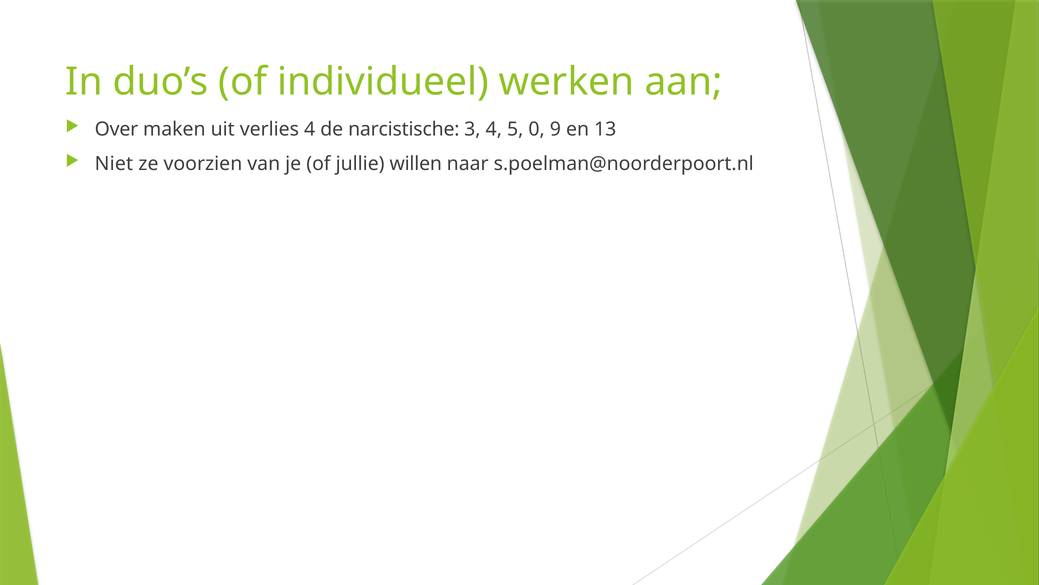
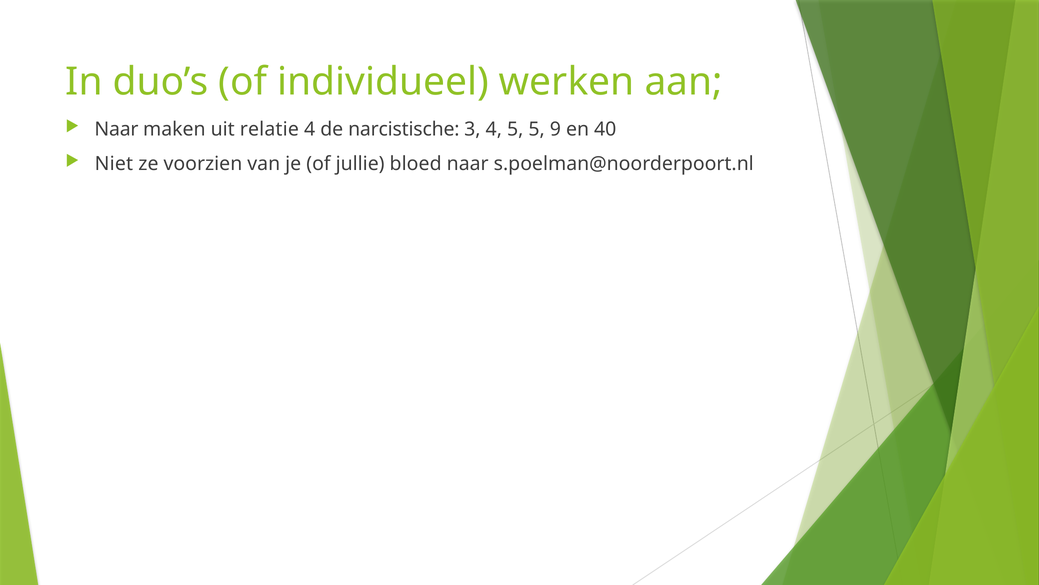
Over: Over -> Naar (116, 129)
verlies: verlies -> relatie (269, 129)
5 0: 0 -> 5 (537, 129)
13: 13 -> 40 (605, 129)
willen: willen -> bloed (416, 164)
